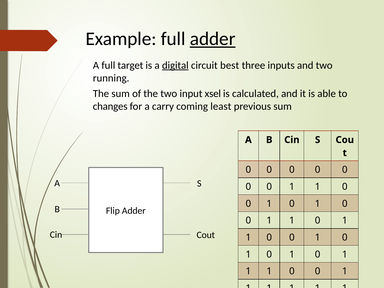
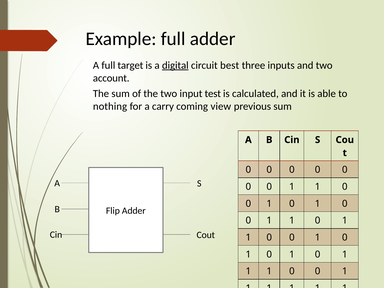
adder underline: present -> none (213, 39)
running: running -> account (111, 78)
xsel: xsel -> test (213, 93)
changes: changes -> nothing (110, 106)
least: least -> view (221, 106)
